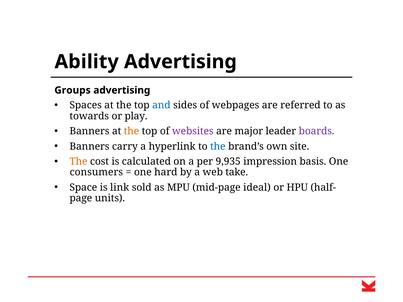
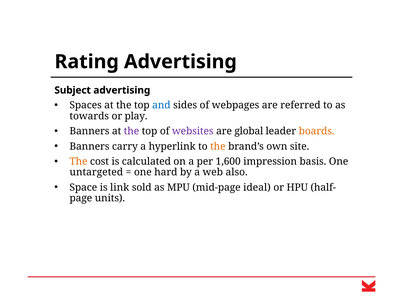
Ability: Ability -> Rating (87, 62)
Groups: Groups -> Subject (73, 90)
the colour: orange -> purple (131, 131)
major: major -> global (249, 131)
boards colour: purple -> orange (317, 131)
the colour: blue -> orange (218, 146)
9,935: 9,935 -> 1,600 (228, 162)
consumers: consumers -> untargeted (96, 172)
take: take -> also (237, 172)
